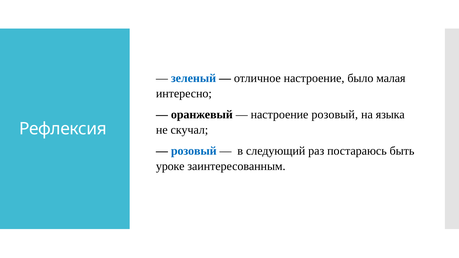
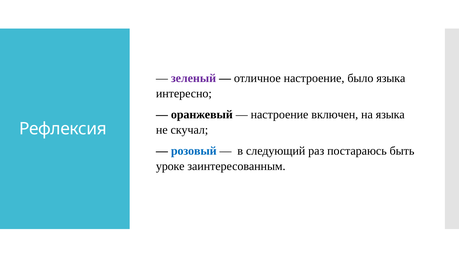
зеленый colour: blue -> purple (193, 78)
было малая: малая -> языка (391, 78)
настроение розовый: розовый -> включен (335, 115)
